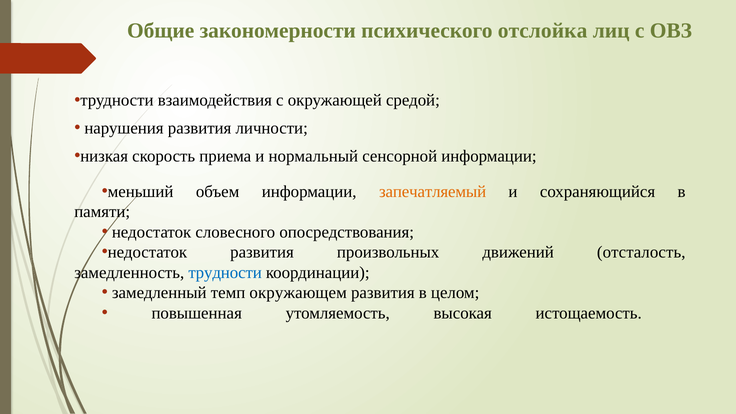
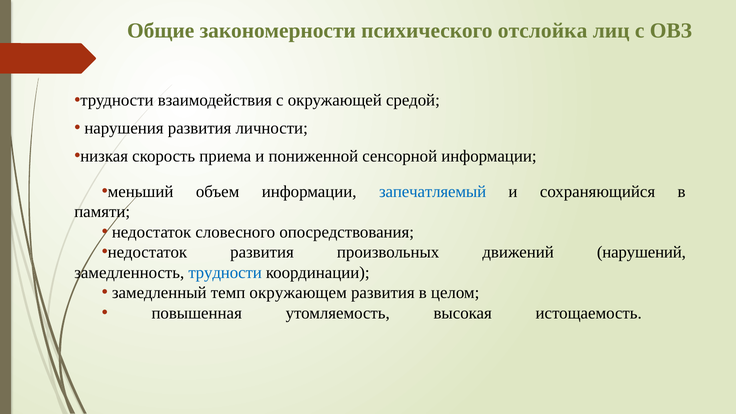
нормальный: нормальный -> пониженной (313, 156)
запечатляемый colour: orange -> blue (433, 192)
отсталость: отсталость -> нарушений (641, 252)
